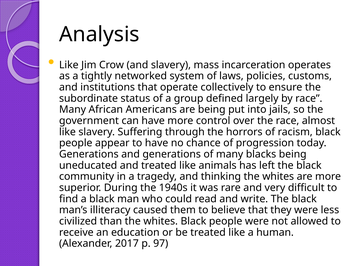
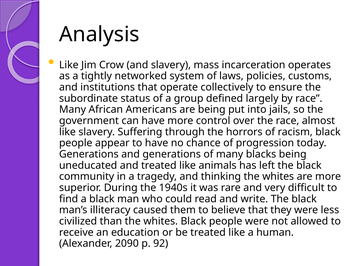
2017: 2017 -> 2090 (127, 244)
97: 97 -> 92 (161, 244)
